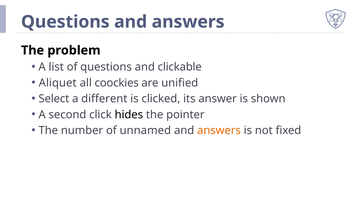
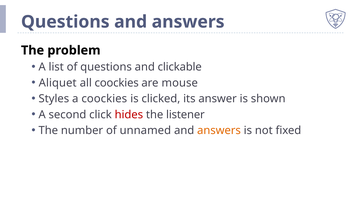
unified: unified -> mouse (180, 83)
Select: Select -> Styles (54, 99)
a different: different -> coockies (104, 99)
hides colour: black -> red (129, 115)
pointer: pointer -> listener (185, 115)
